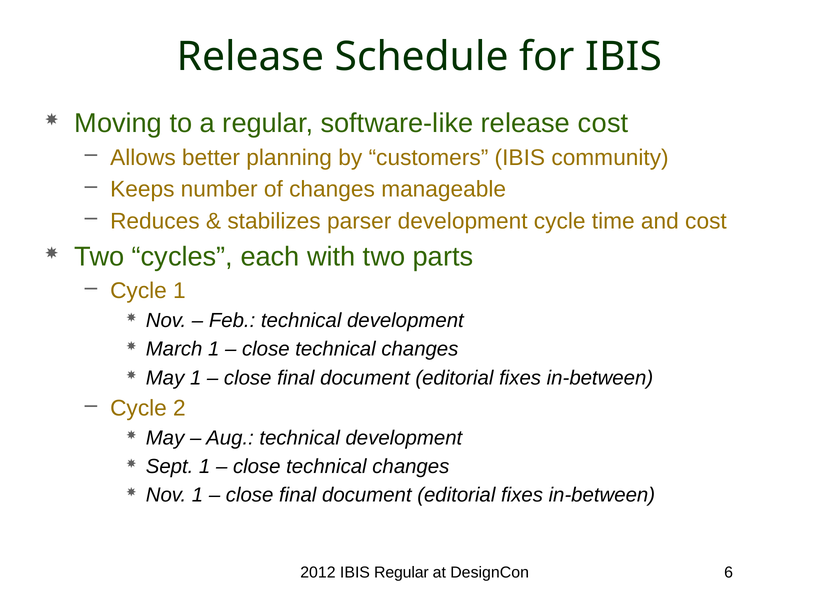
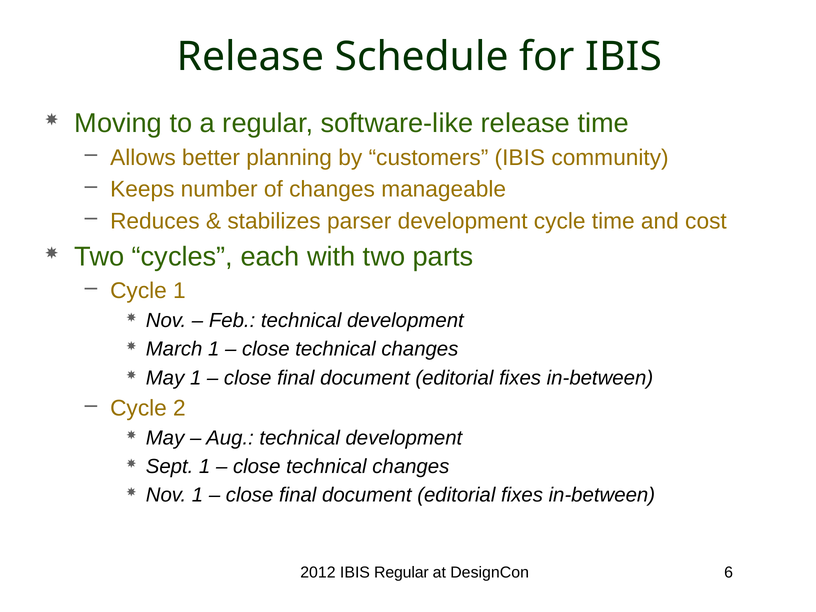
release cost: cost -> time (603, 123)
